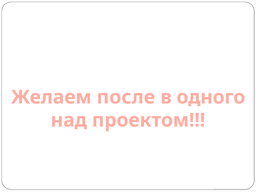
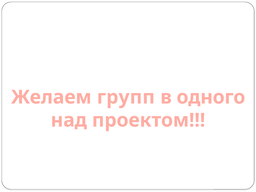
после: после -> групп (126, 97)
